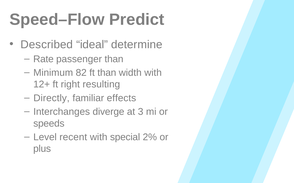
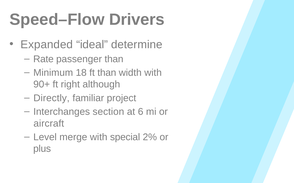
Predict: Predict -> Drivers (137, 20)
Described: Described -> Expanded (47, 45)
82: 82 -> 18 (81, 73)
12+: 12+ -> 90+ (42, 85)
resulting: resulting -> although (101, 85)
effects: effects -> project (121, 98)
diverge: diverge -> section (108, 112)
3: 3 -> 6 (141, 112)
speeds: speeds -> aircraft (49, 124)
recent: recent -> merge (73, 138)
